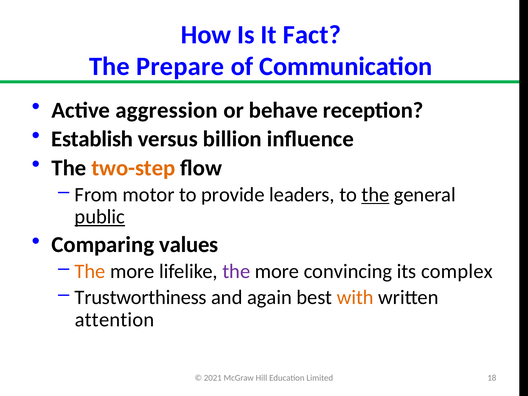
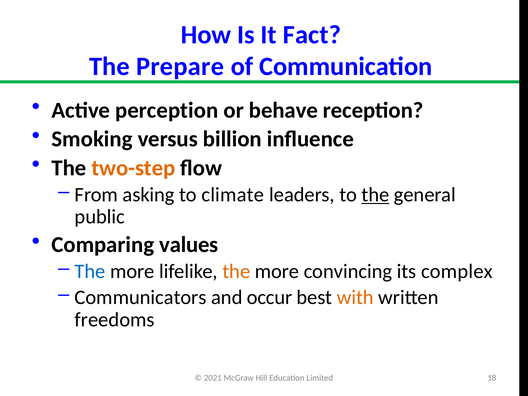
aggression: aggression -> perception (167, 110)
Establish: Establish -> Smoking (92, 139)
motor: motor -> asking (149, 195)
provide: provide -> climate (233, 195)
public underline: present -> none (100, 217)
The colour: orange -> blue (90, 272)
the colour: purple -> orange (236, 272)
Trustworthiness: Trustworthiness -> Communicators (141, 297)
again: again -> occur (270, 297)
attention: attention -> freedoms (115, 320)
